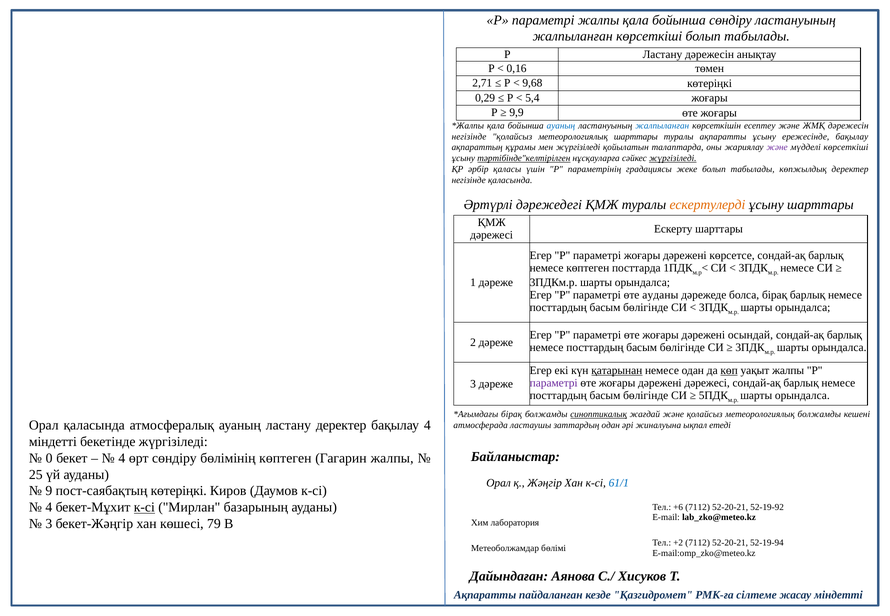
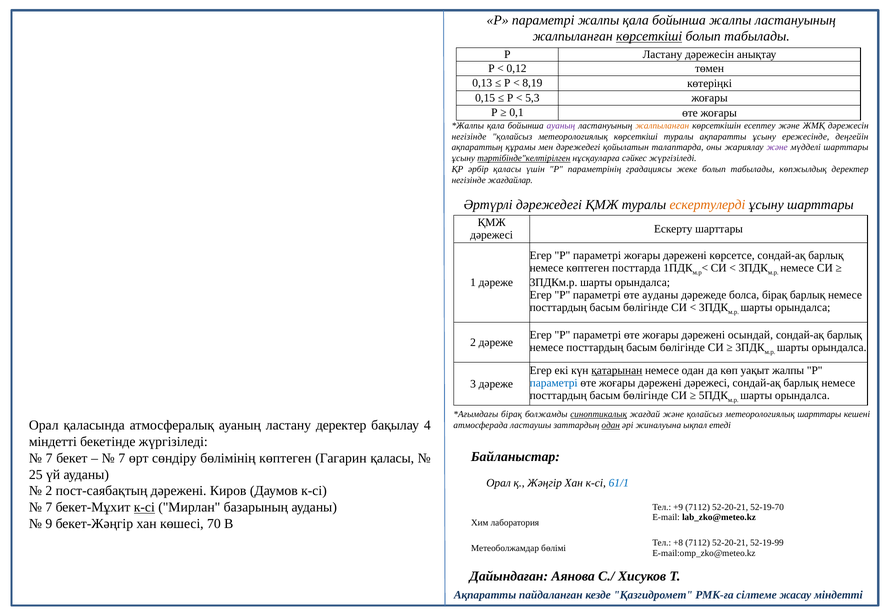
бойынша сөндіру: сөндіру -> жалпы (730, 20)
көрсеткіші underline: none -> present (649, 36)
0,16: 0,16 -> 0,12 (517, 69)
2,71: 2,71 -> 0,13 (482, 83)
9,68: 9,68 -> 8,19 (532, 83)
0,29: 0,29 -> 0,15 (485, 98)
5,4: 5,4 -> 5,3 (532, 98)
9,9: 9,9 -> 0,1 (517, 113)
ауаның colour: blue -> purple (561, 126)
жалпыланған colour: blue -> orange (662, 126)
метеорологиялық шарттары: шарттары -> көрсеткіші (636, 137)
ережесінде бақылау: бақылау -> деңгейін (852, 137)
мен жүргізіледі: жүргізіледі -> дәрежедегі (578, 148)
мүдделі көрсеткіші: көрсеткіші -> шарттары (846, 148)
жүргізіледі underline: present -> none (673, 158)
негізінде қаласында: қаласында -> жағдайлар (510, 180)
көп underline: present -> none (729, 370)
параметрі colour: purple -> blue (554, 383)
метеорологиялық болжамды: болжамды -> шарттары (819, 414)
одан underline: none -> present (611, 425)
0: 0 -> 7 (49, 458)
4: 4 -> 7 (122, 458)
Гагарин жалпы: жалпы -> қаласы (392, 458)
9: 9 -> 2 (49, 491)
пост-саябақтың көтеріңкі: көтеріңкі -> дәрежені (179, 491)
4: 4 -> 7 (49, 507)
+6: +6 -> +9 (678, 507)
52-19-92: 52-19-92 -> 52-19-70 (767, 507)
3: 3 -> 9 (49, 524)
79: 79 -> 70 (214, 524)
+2: +2 -> +8 (678, 543)
52-19-94: 52-19-94 -> 52-19-99 (767, 543)
